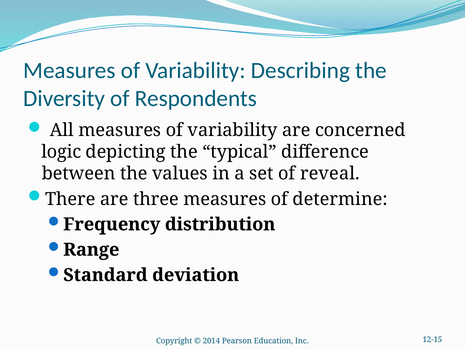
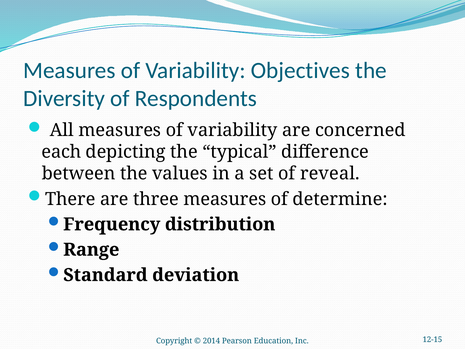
Describing: Describing -> Objectives (300, 71)
logic: logic -> each (61, 152)
